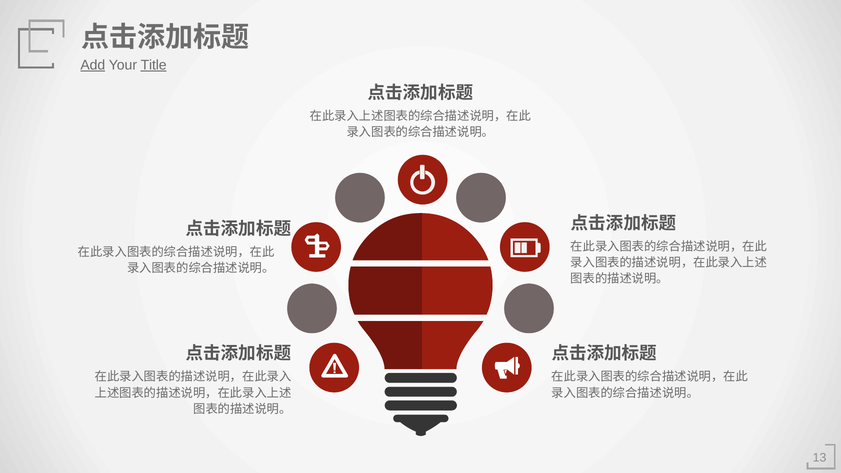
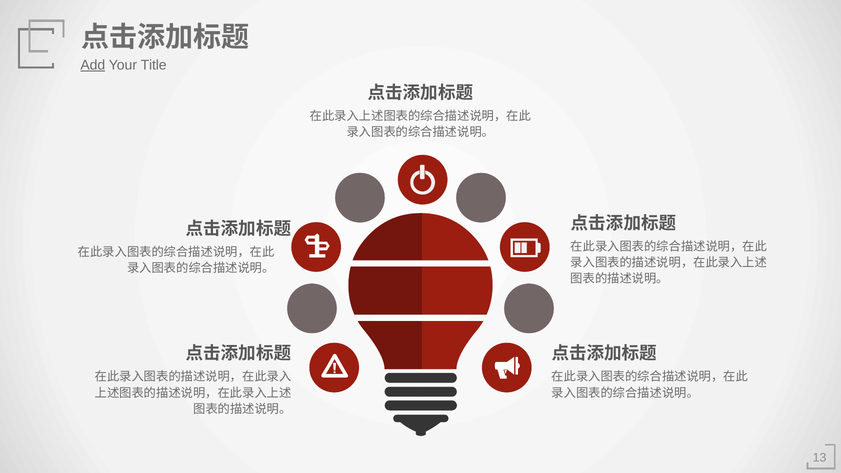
Title underline: present -> none (154, 65)
